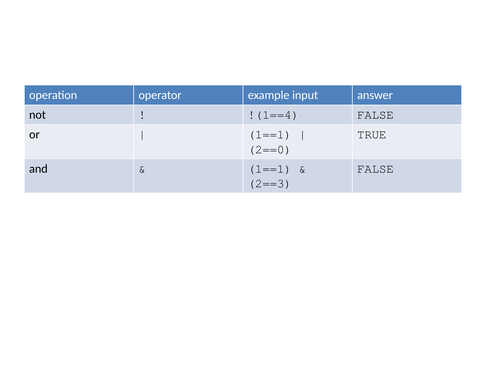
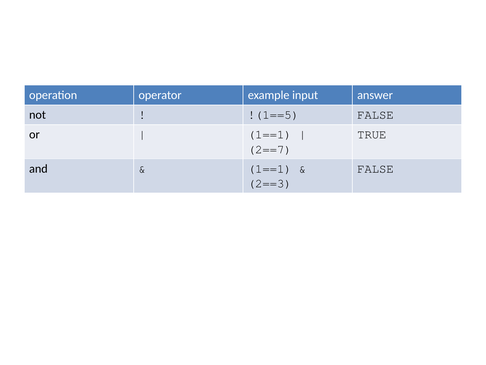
!(1==4: !(1==4 -> !(1==5 (273, 115)
2==0: 2==0 -> 2==7 (270, 149)
